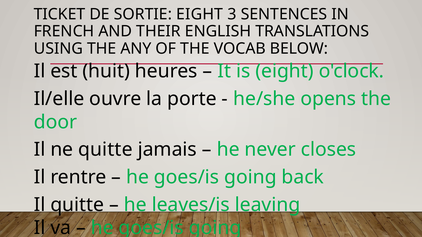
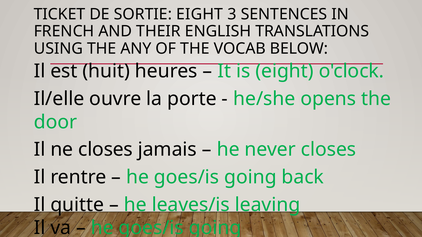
ne quitte: quitte -> closes (106, 150)
